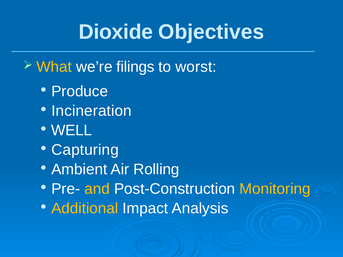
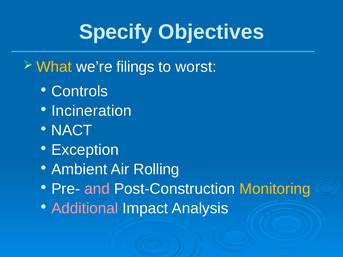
Dioxide: Dioxide -> Specify (116, 32)
Produce: Produce -> Controls (80, 91)
WELL: WELL -> NACT (72, 130)
Capturing: Capturing -> Exception (85, 150)
and colour: yellow -> pink (97, 189)
Additional colour: yellow -> pink (85, 209)
